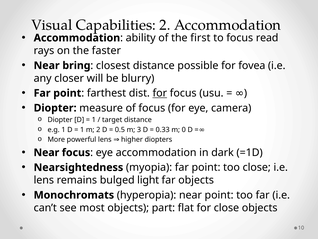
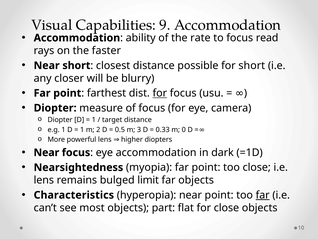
Capabilities 2: 2 -> 9 (165, 25)
first: first -> rate (200, 38)
Near bring: bring -> short (76, 65)
for fovea: fovea -> short (252, 65)
light: light -> limit (148, 180)
Monochromats: Monochromats -> Characteristics (74, 195)
far underline: none -> present (263, 195)
